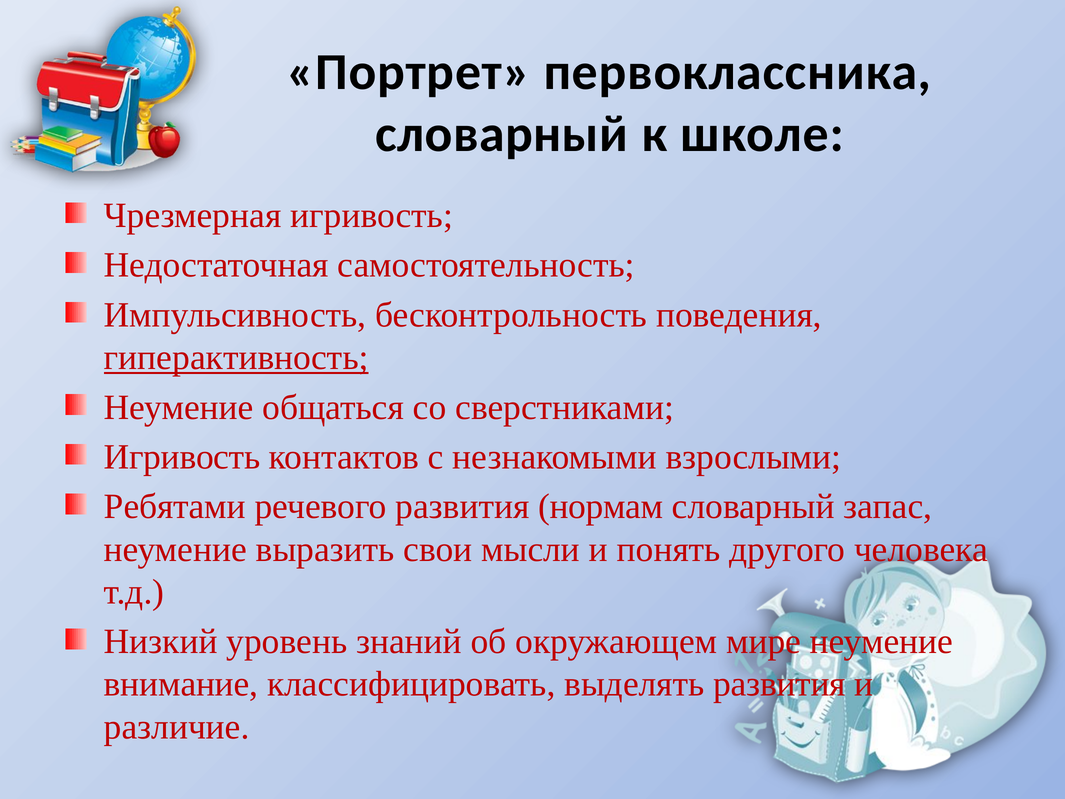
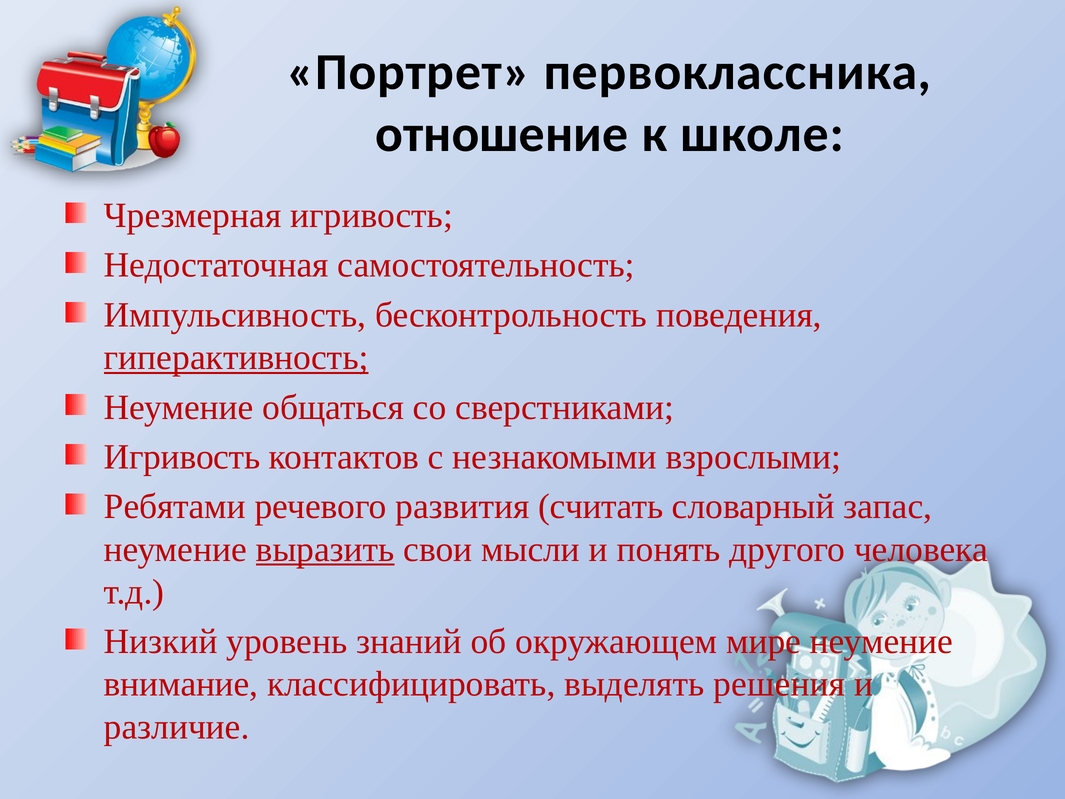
словарный: словарный -> отношение (502, 134)
нормам: нормам -> считать (601, 507)
выразить underline: none -> present (325, 549)
выделять развития: развития -> решения (779, 684)
